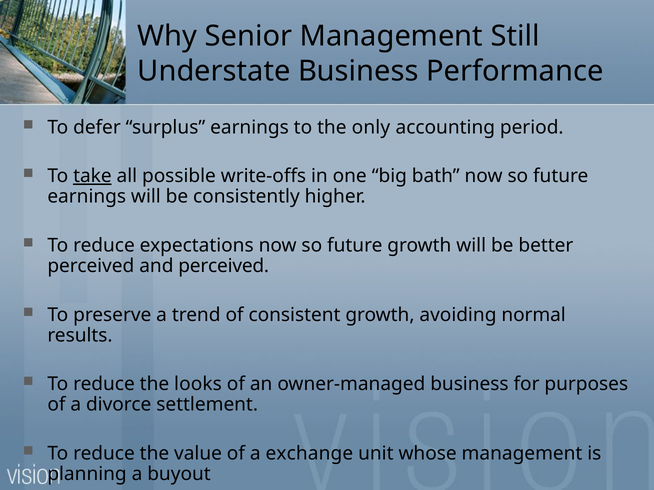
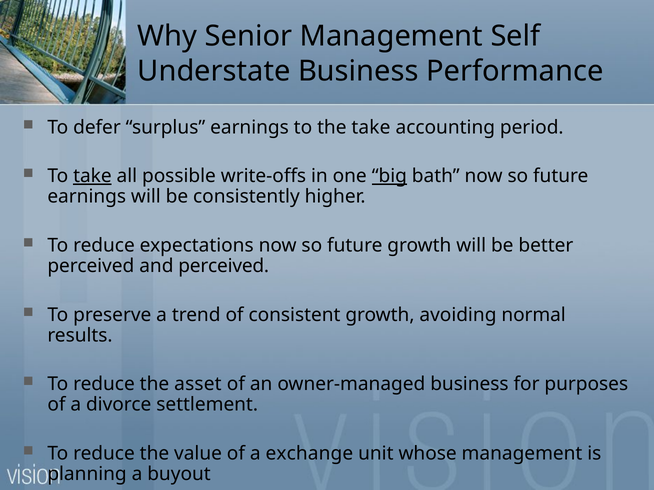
Still: Still -> Self (515, 36)
the only: only -> take (371, 127)
big underline: none -> present (389, 176)
looks: looks -> asset (198, 385)
